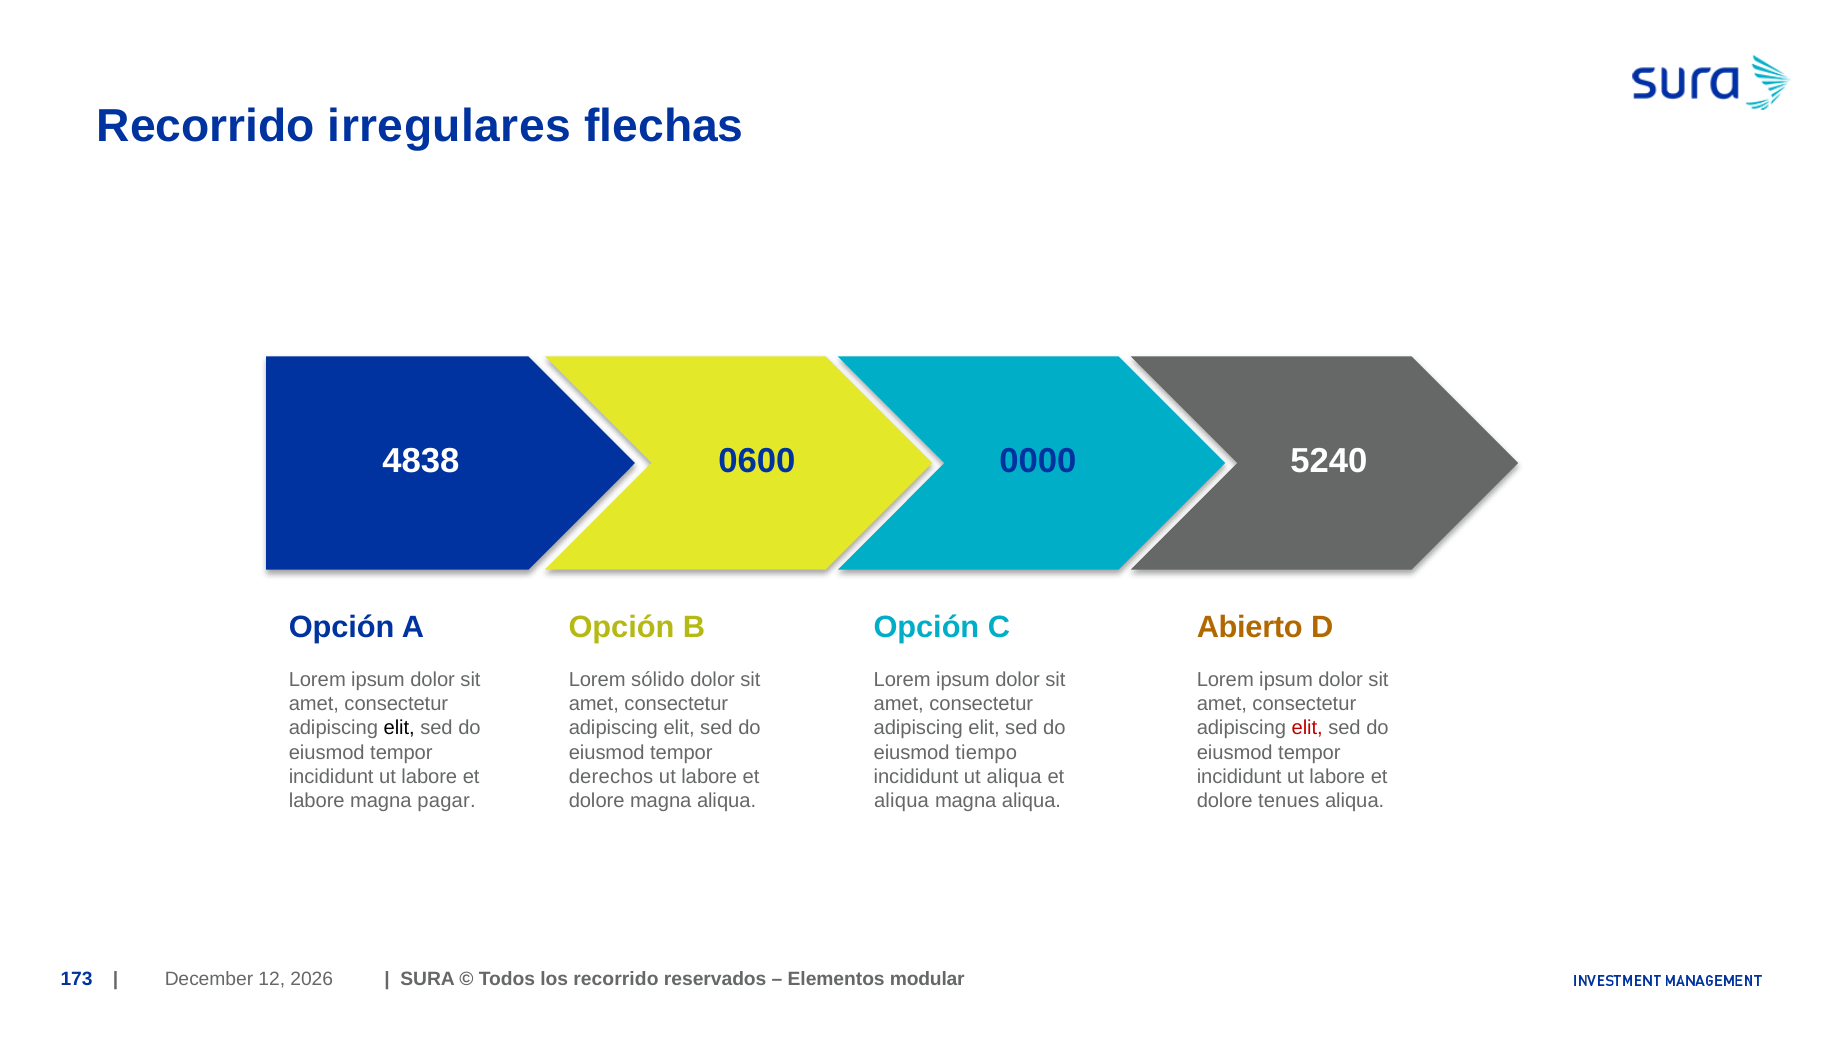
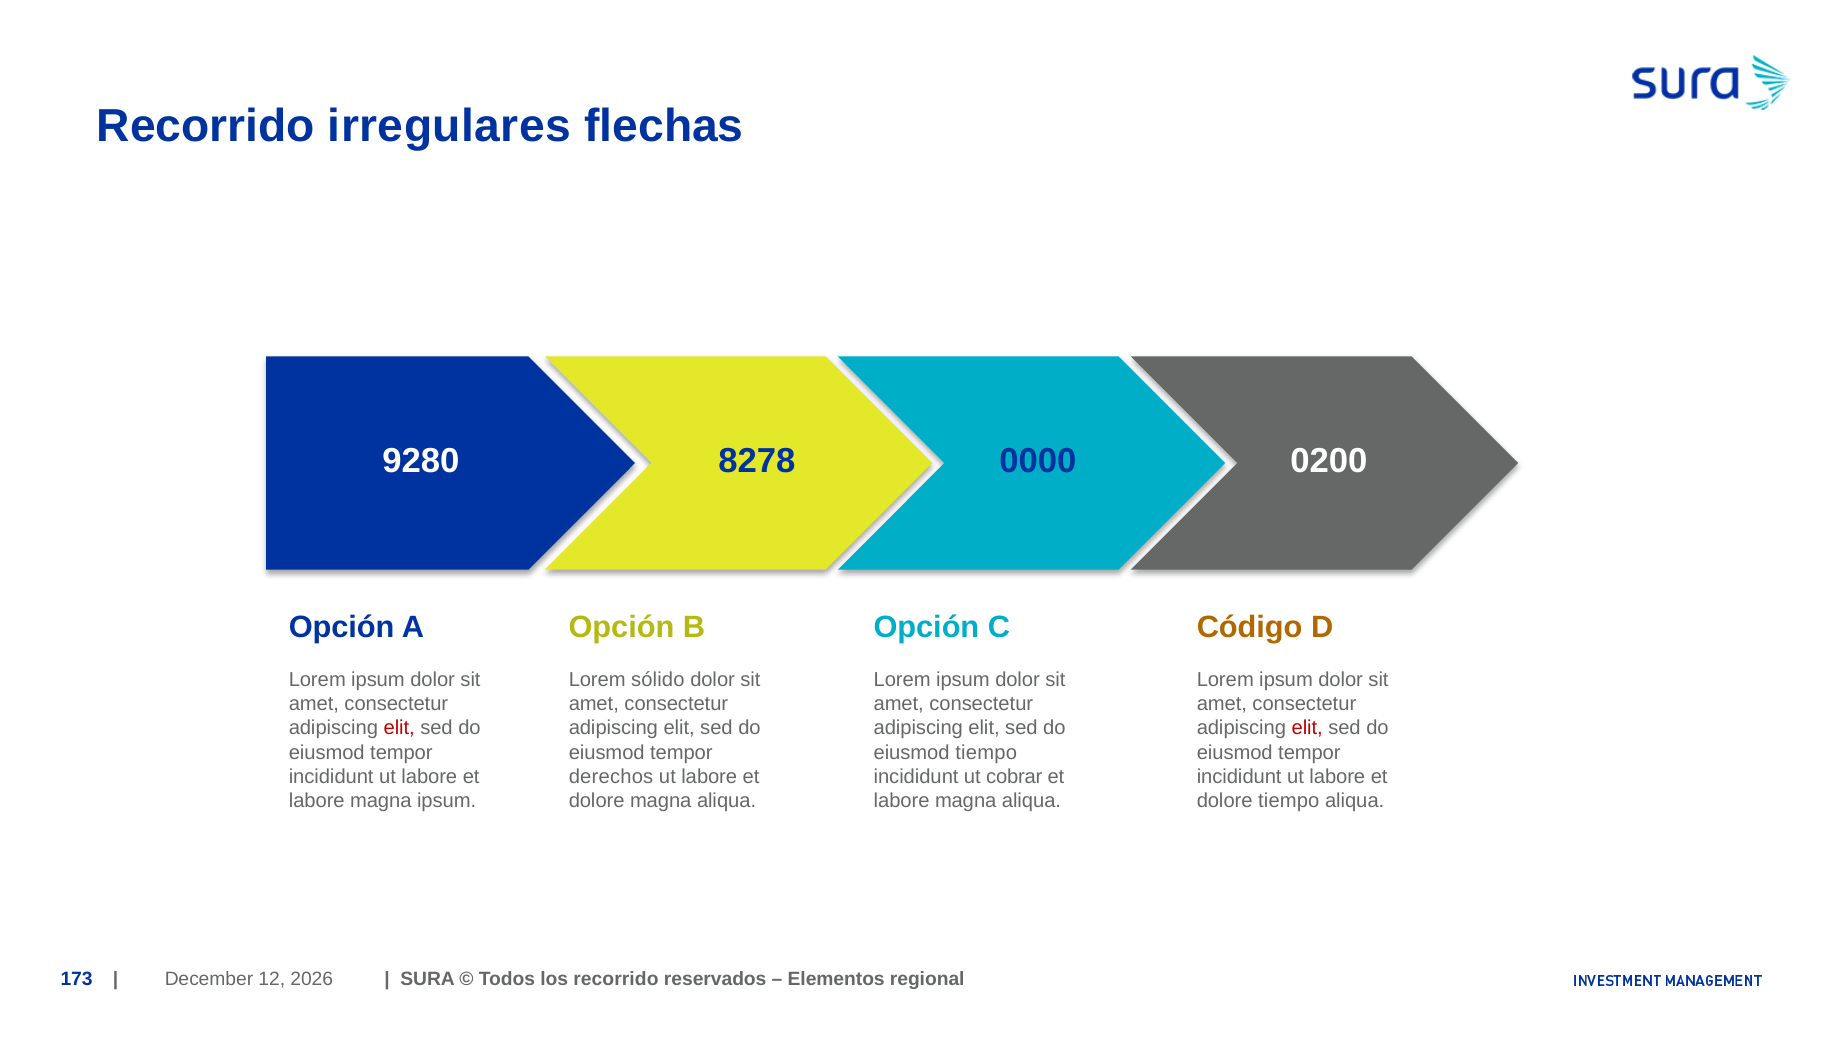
4838: 4838 -> 9280 (421, 461)
0600: 0600 -> 8278 (757, 461)
5240: 5240 -> 0200 (1329, 461)
Abierto: Abierto -> Código (1250, 627)
elit colour: black -> red (399, 728)
ut aliqua: aliqua -> cobrar (1014, 777)
magna pagar: pagar -> ipsum (447, 801)
aliqua: aliqua -> labore (902, 801)
dolore tenues: tenues -> tiempo (1289, 801)
modular: modular -> regional (927, 979)
